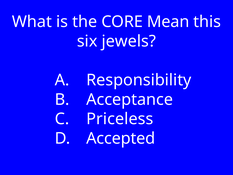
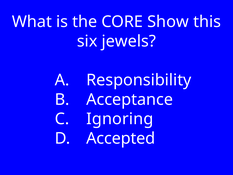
Mean: Mean -> Show (168, 22)
Priceless: Priceless -> Ignoring (120, 119)
